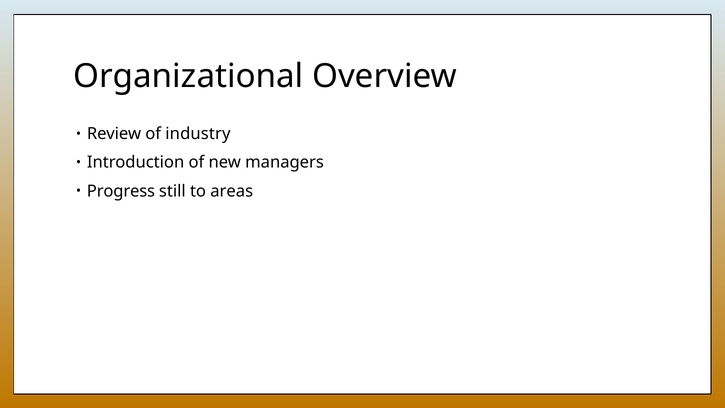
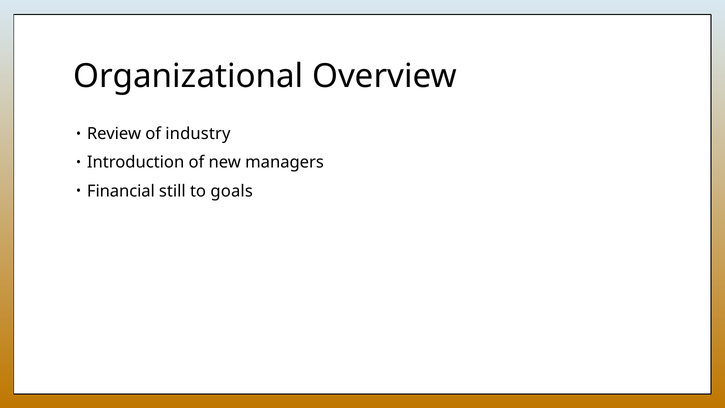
Progress: Progress -> Financial (121, 191)
areas: areas -> goals (232, 191)
